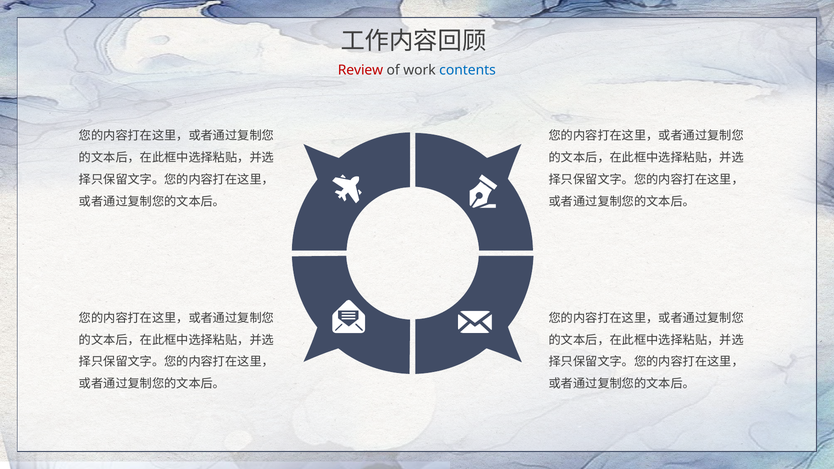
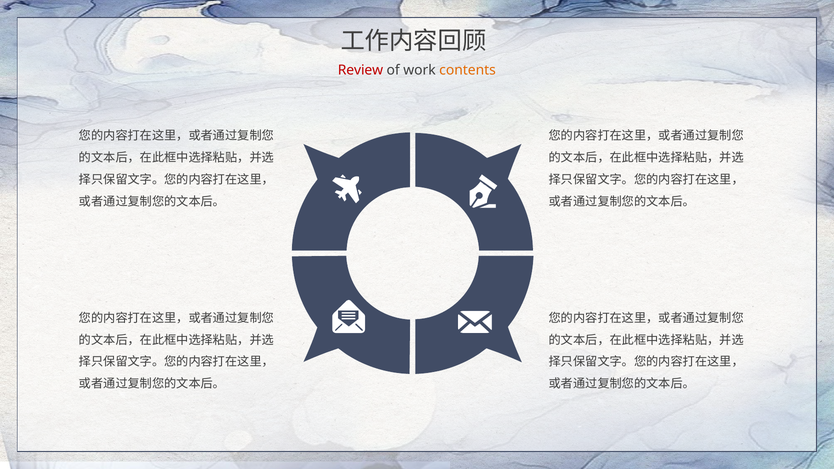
contents colour: blue -> orange (468, 70)
